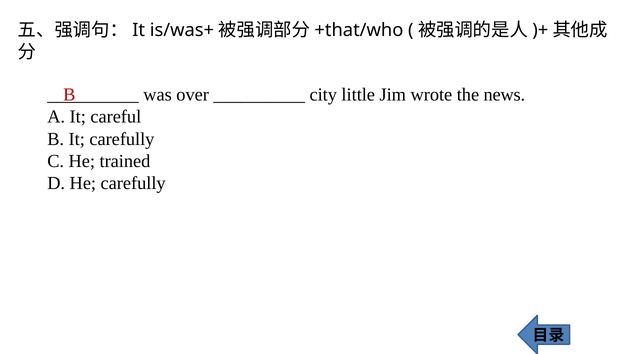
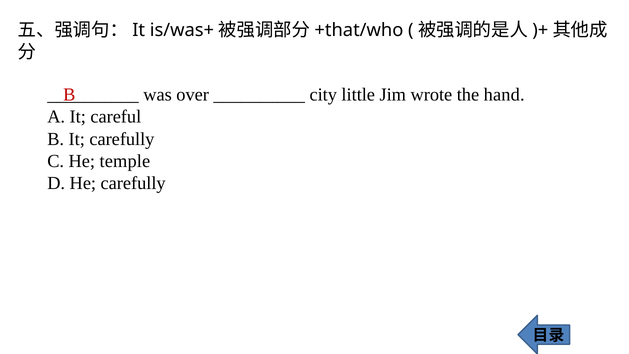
news: news -> hand (504, 95)
trained: trained -> temple (125, 161)
